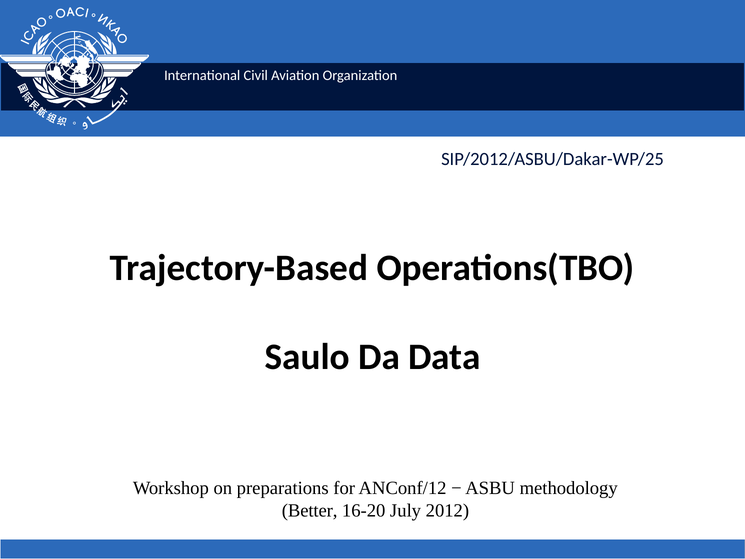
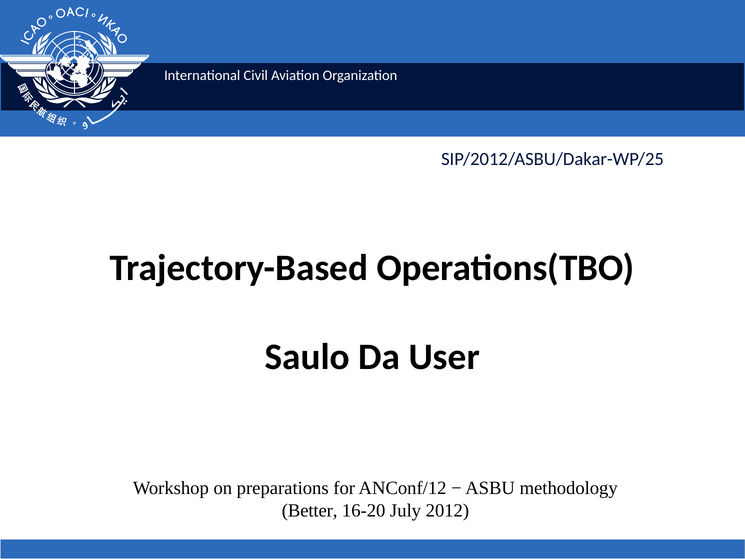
Data: Data -> User (444, 357)
